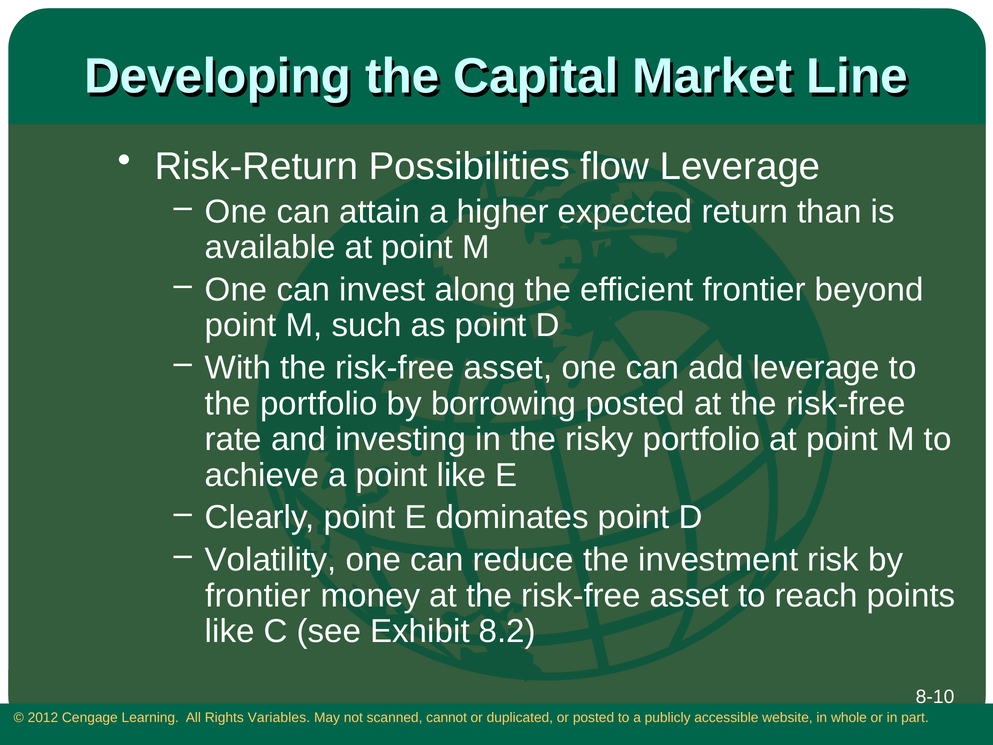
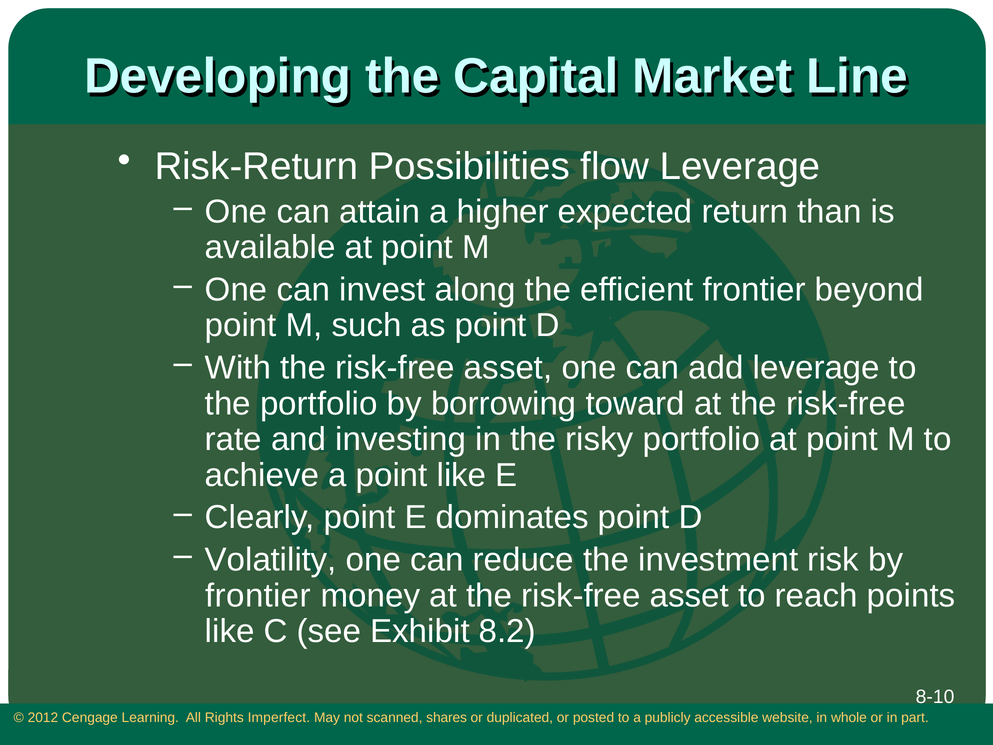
borrowing posted: posted -> toward (635, 404)
Variables: Variables -> Imperfect (279, 718)
cannot: cannot -> shares (447, 718)
